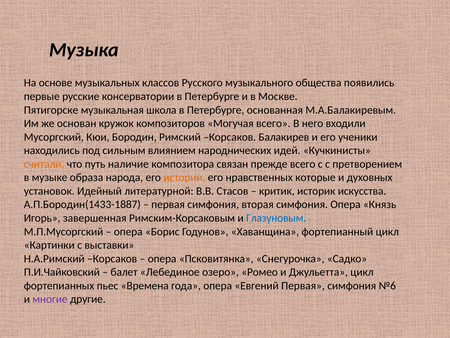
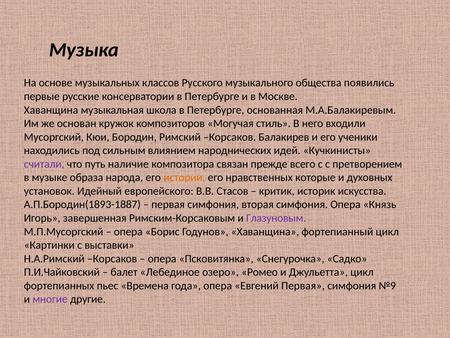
Пятигорске: Пятигорске -> Хаванщина (51, 110)
Могучая всего: всего -> стиль (273, 123)
считали colour: orange -> purple (44, 164)
литературной: литературной -> европейского (159, 191)
А.П.Бородин(1433-1887: А.П.Бородин(1433-1887 -> А.П.Бородин(1893-1887 (82, 204)
Глазуновым colour: blue -> purple (276, 218)
№6: №6 -> №9 (387, 285)
